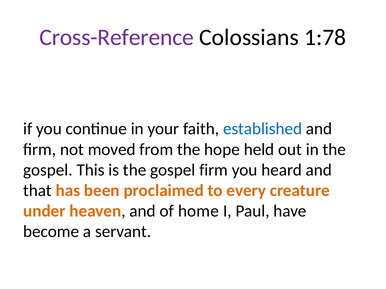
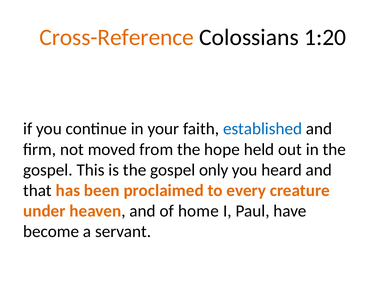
Cross-Reference colour: purple -> orange (117, 37)
1:78: 1:78 -> 1:20 (325, 37)
gospel firm: firm -> only (214, 170)
